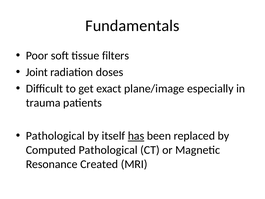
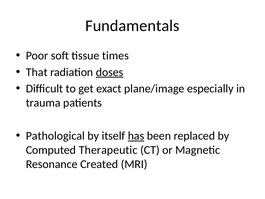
filters: filters -> times (115, 56)
Joint: Joint -> That (37, 72)
doses underline: none -> present (110, 72)
Computed Pathological: Pathological -> Therapeutic (108, 150)
